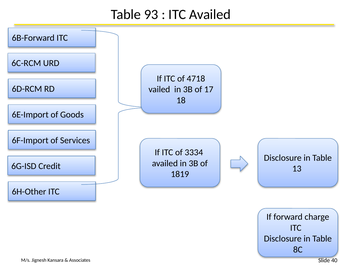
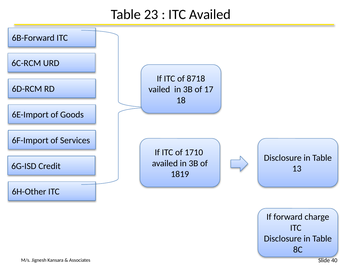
93: 93 -> 23 (151, 15)
4718: 4718 -> 8718 (196, 78)
3334: 3334 -> 1710 (194, 152)
